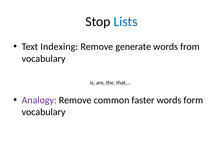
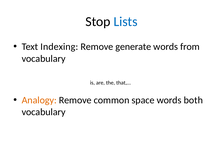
Analogy colour: purple -> orange (39, 100)
faster: faster -> space (143, 100)
form: form -> both (193, 100)
